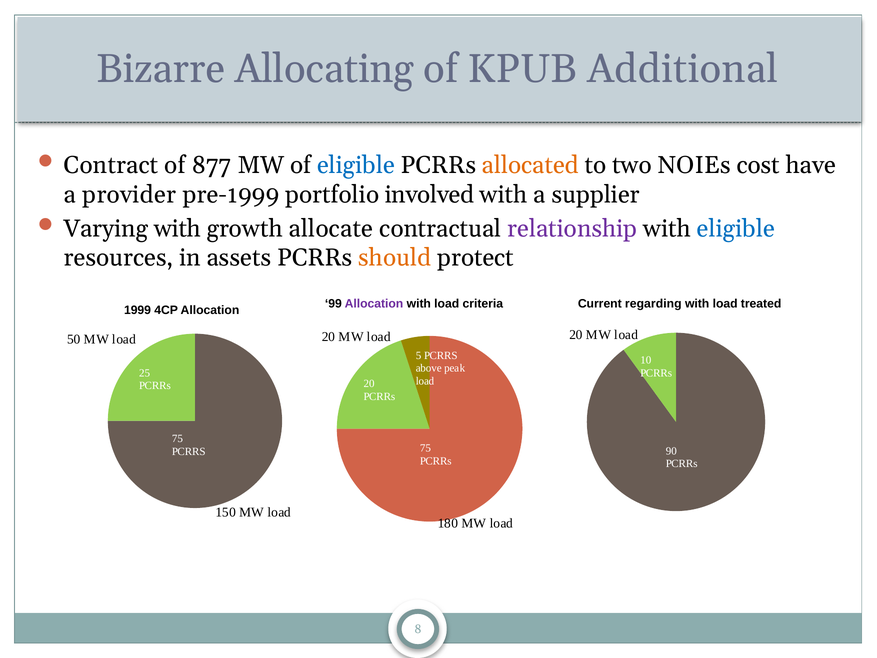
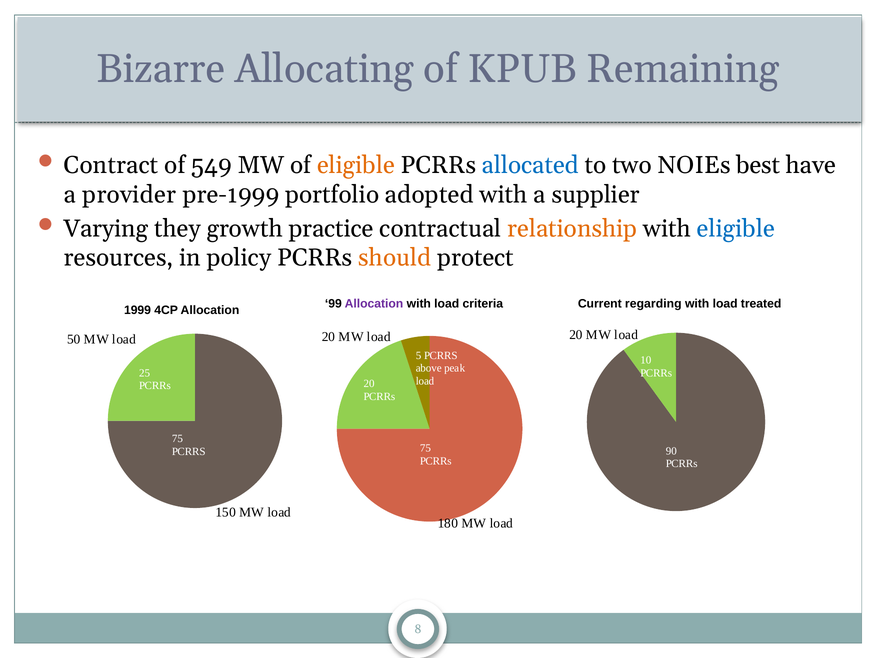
Additional: Additional -> Remaining (683, 69)
877: 877 -> 549 (212, 165)
eligible colour: blue -> orange (356, 165)
allocated colour: orange -> blue (530, 165)
cost: cost -> best (758, 165)
involved: involved -> adopted (429, 194)
Varying with: with -> they (177, 229)
allocate: allocate -> practice (331, 229)
relationship colour: purple -> orange (572, 229)
assets: assets -> policy (239, 258)
